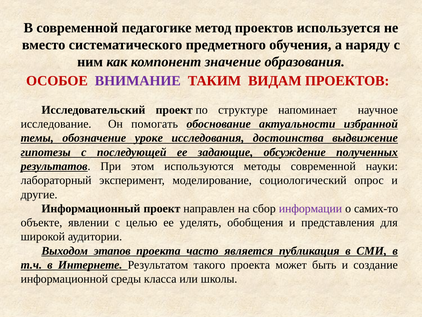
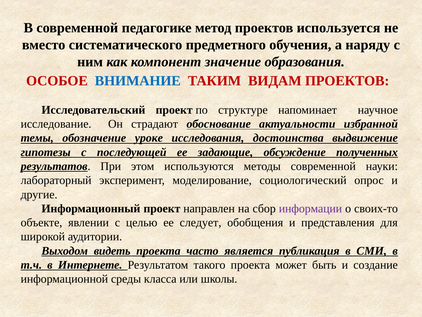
ВНИМАНИЕ colour: purple -> blue (138, 81)
помогать: помогать -> страдают (155, 124)
самих-то: самих-то -> своих-то (376, 208)
уделять: уделять -> следует (201, 222)
этапов: этапов -> видеть (112, 250)
